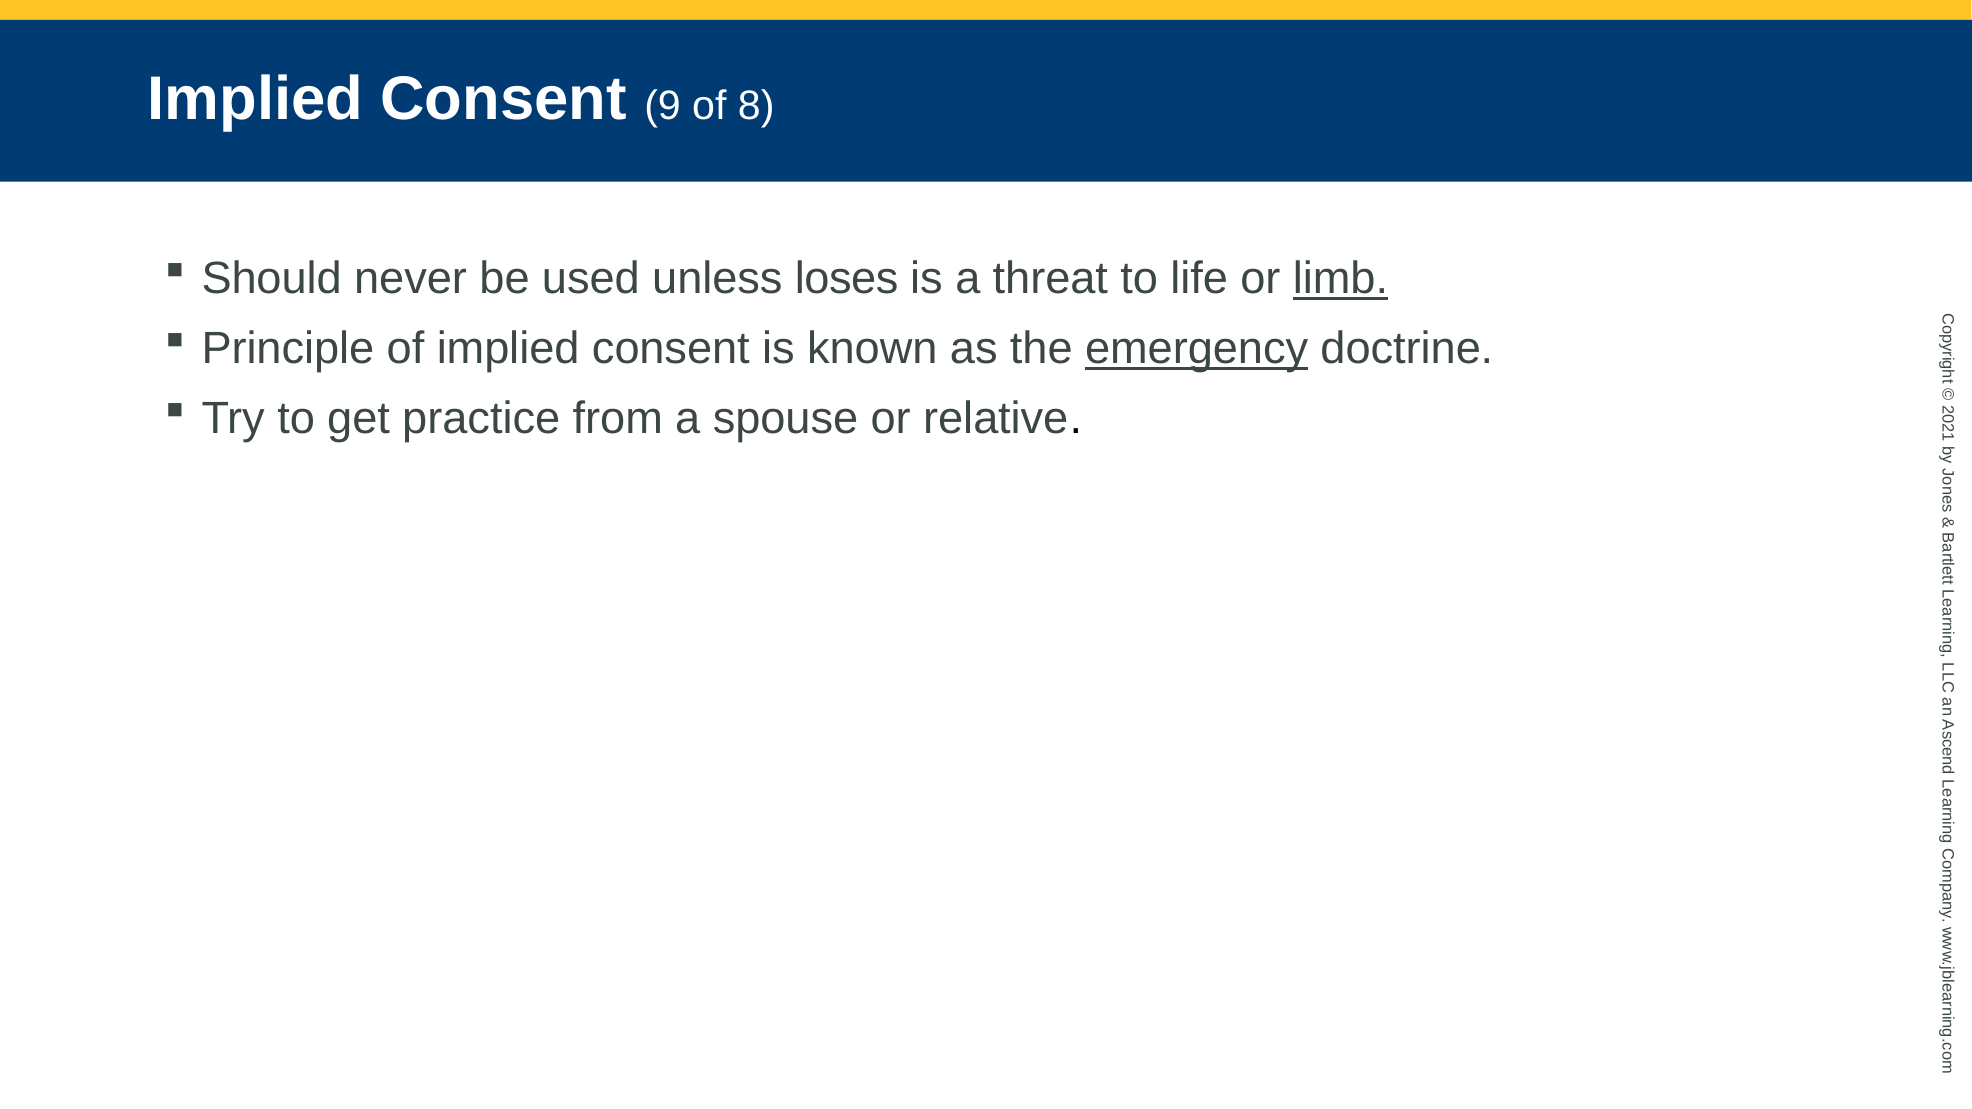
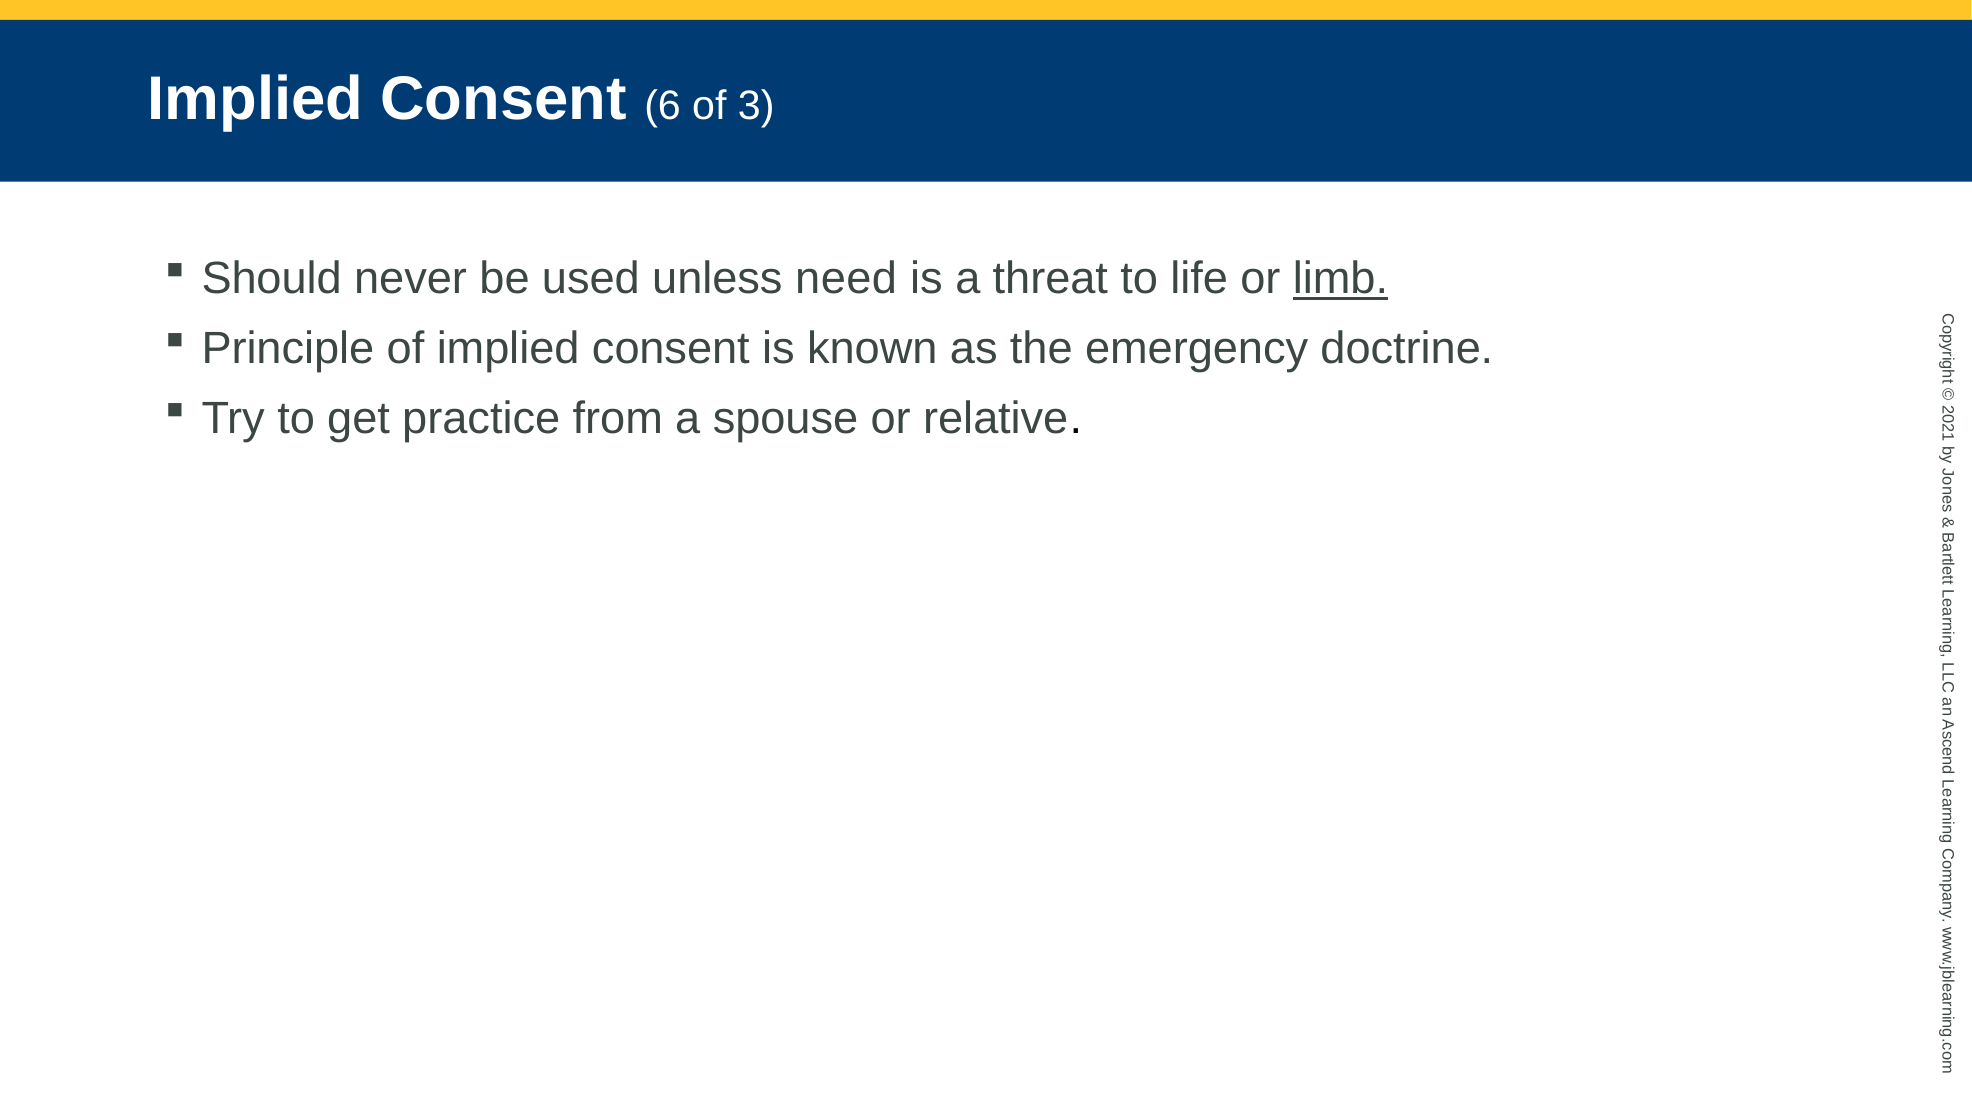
9: 9 -> 6 (663, 106)
8: 8 -> 3 (756, 106)
loses: loses -> need (846, 279)
emergency underline: present -> none (1197, 349)
